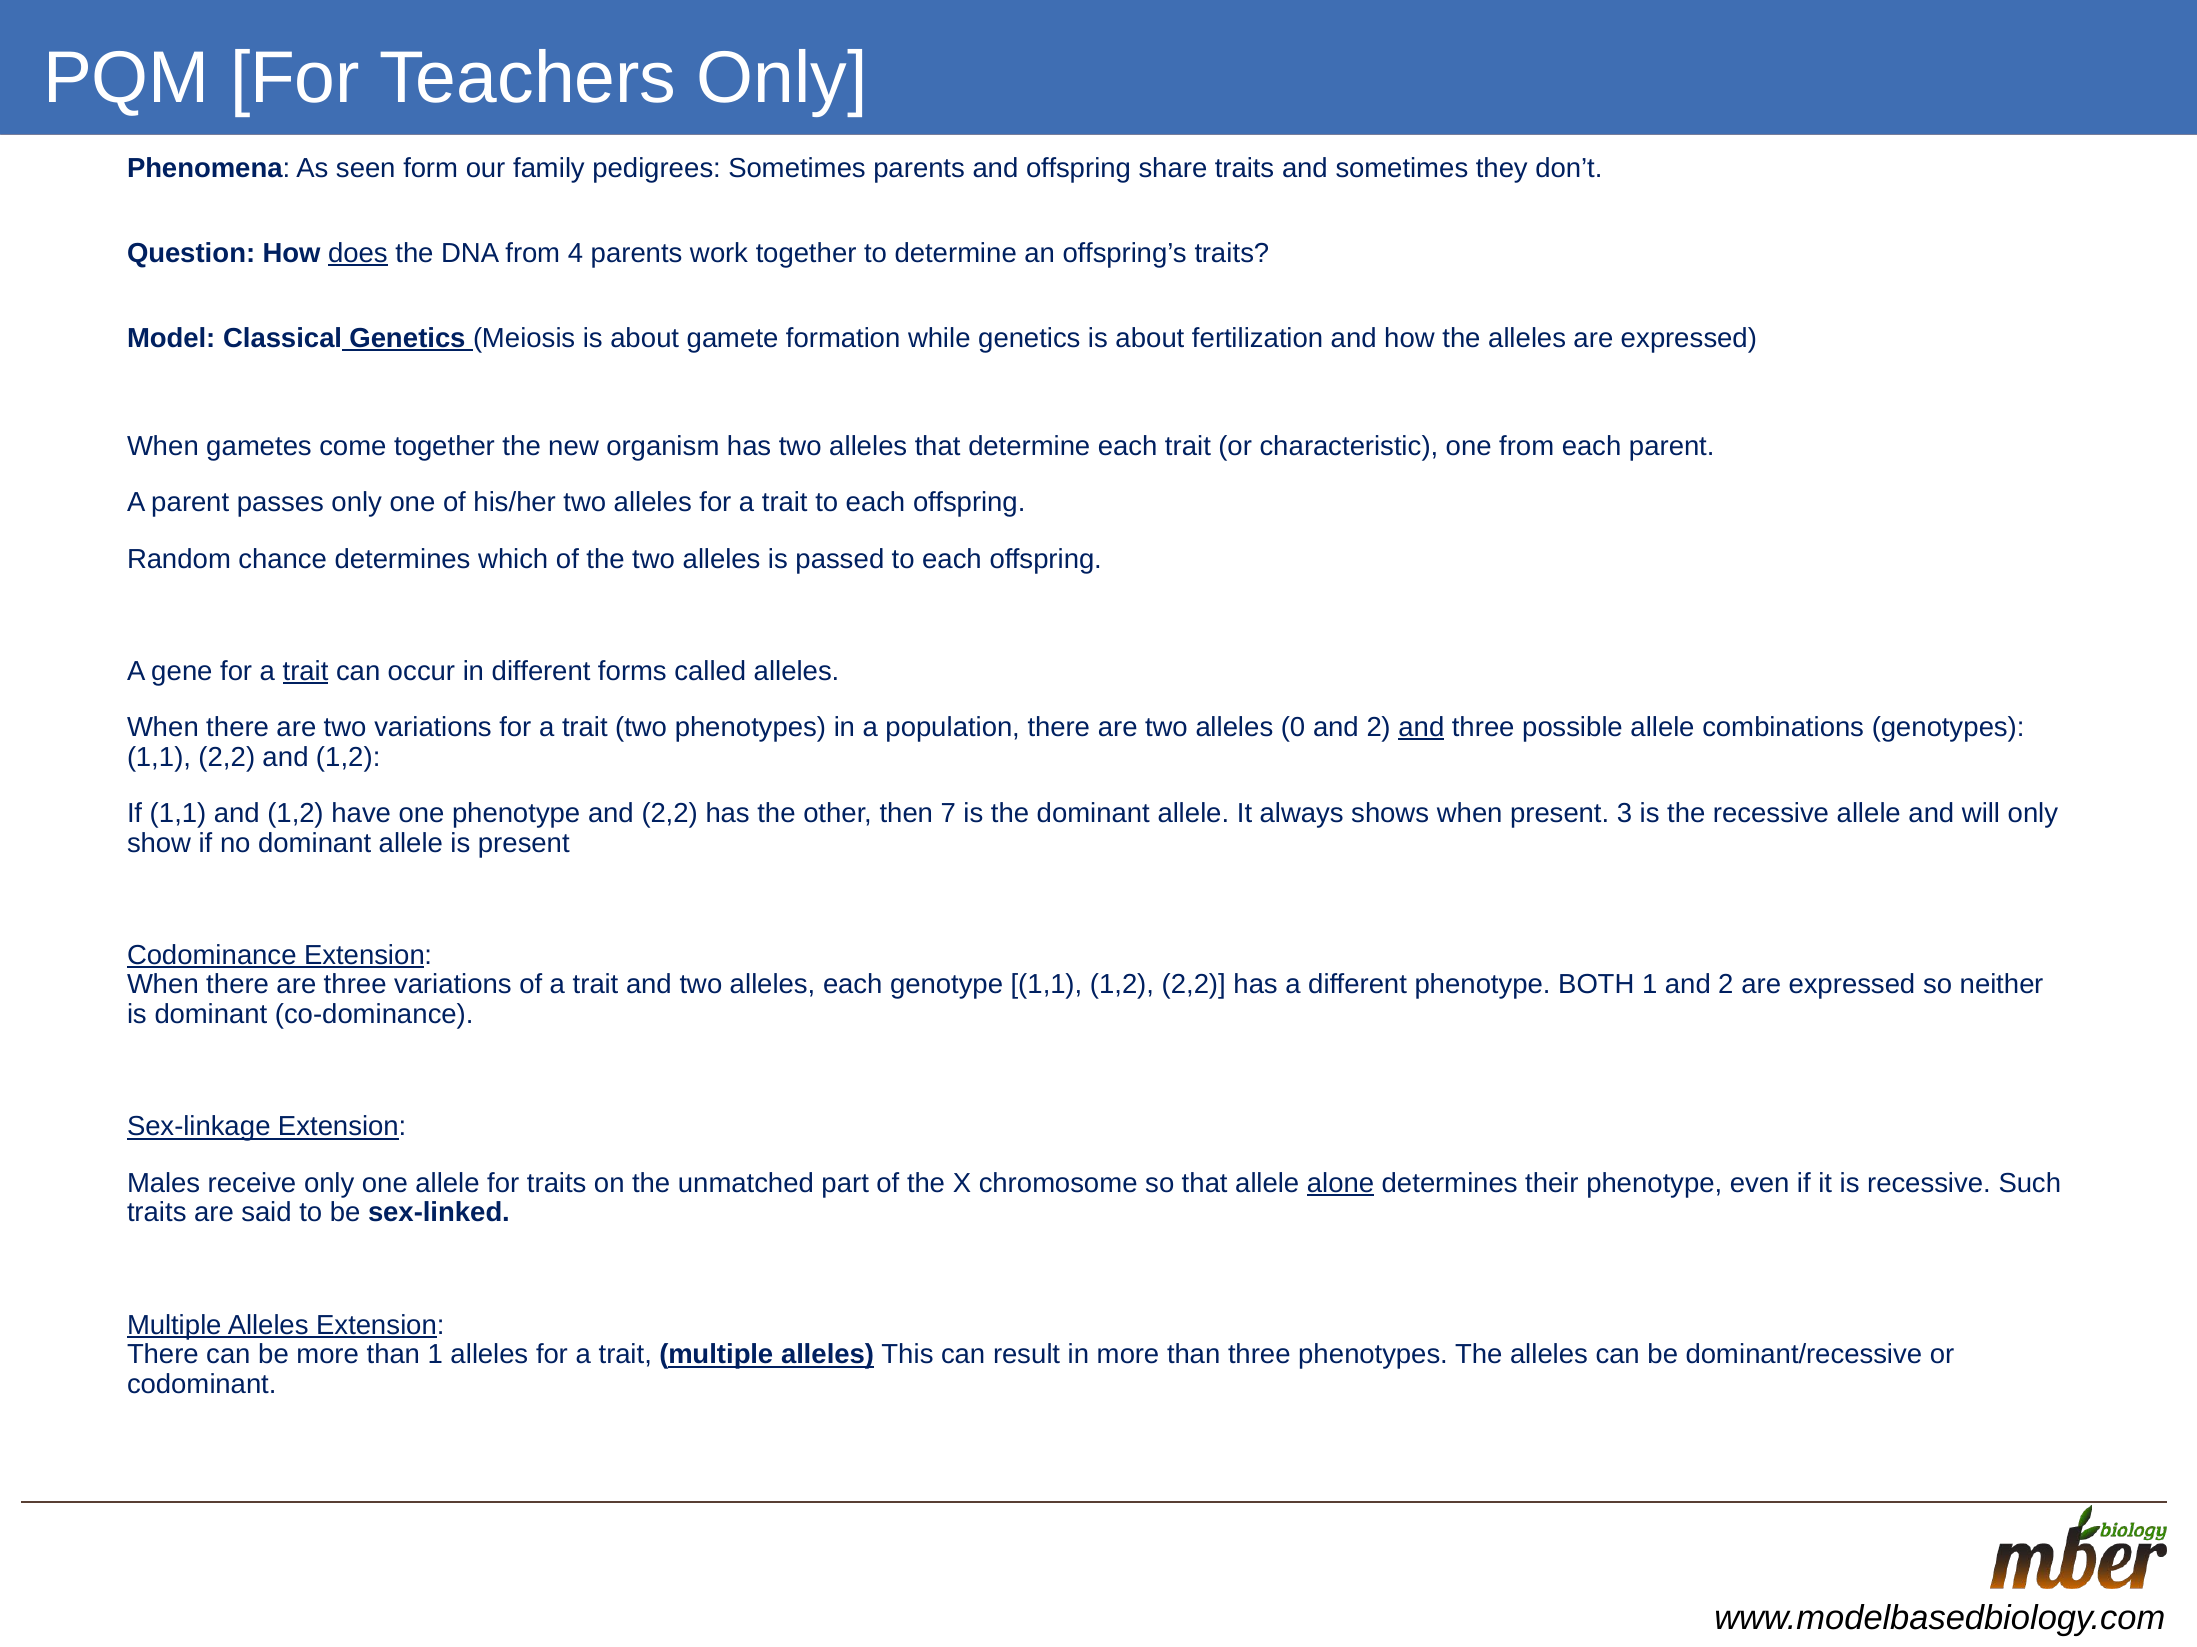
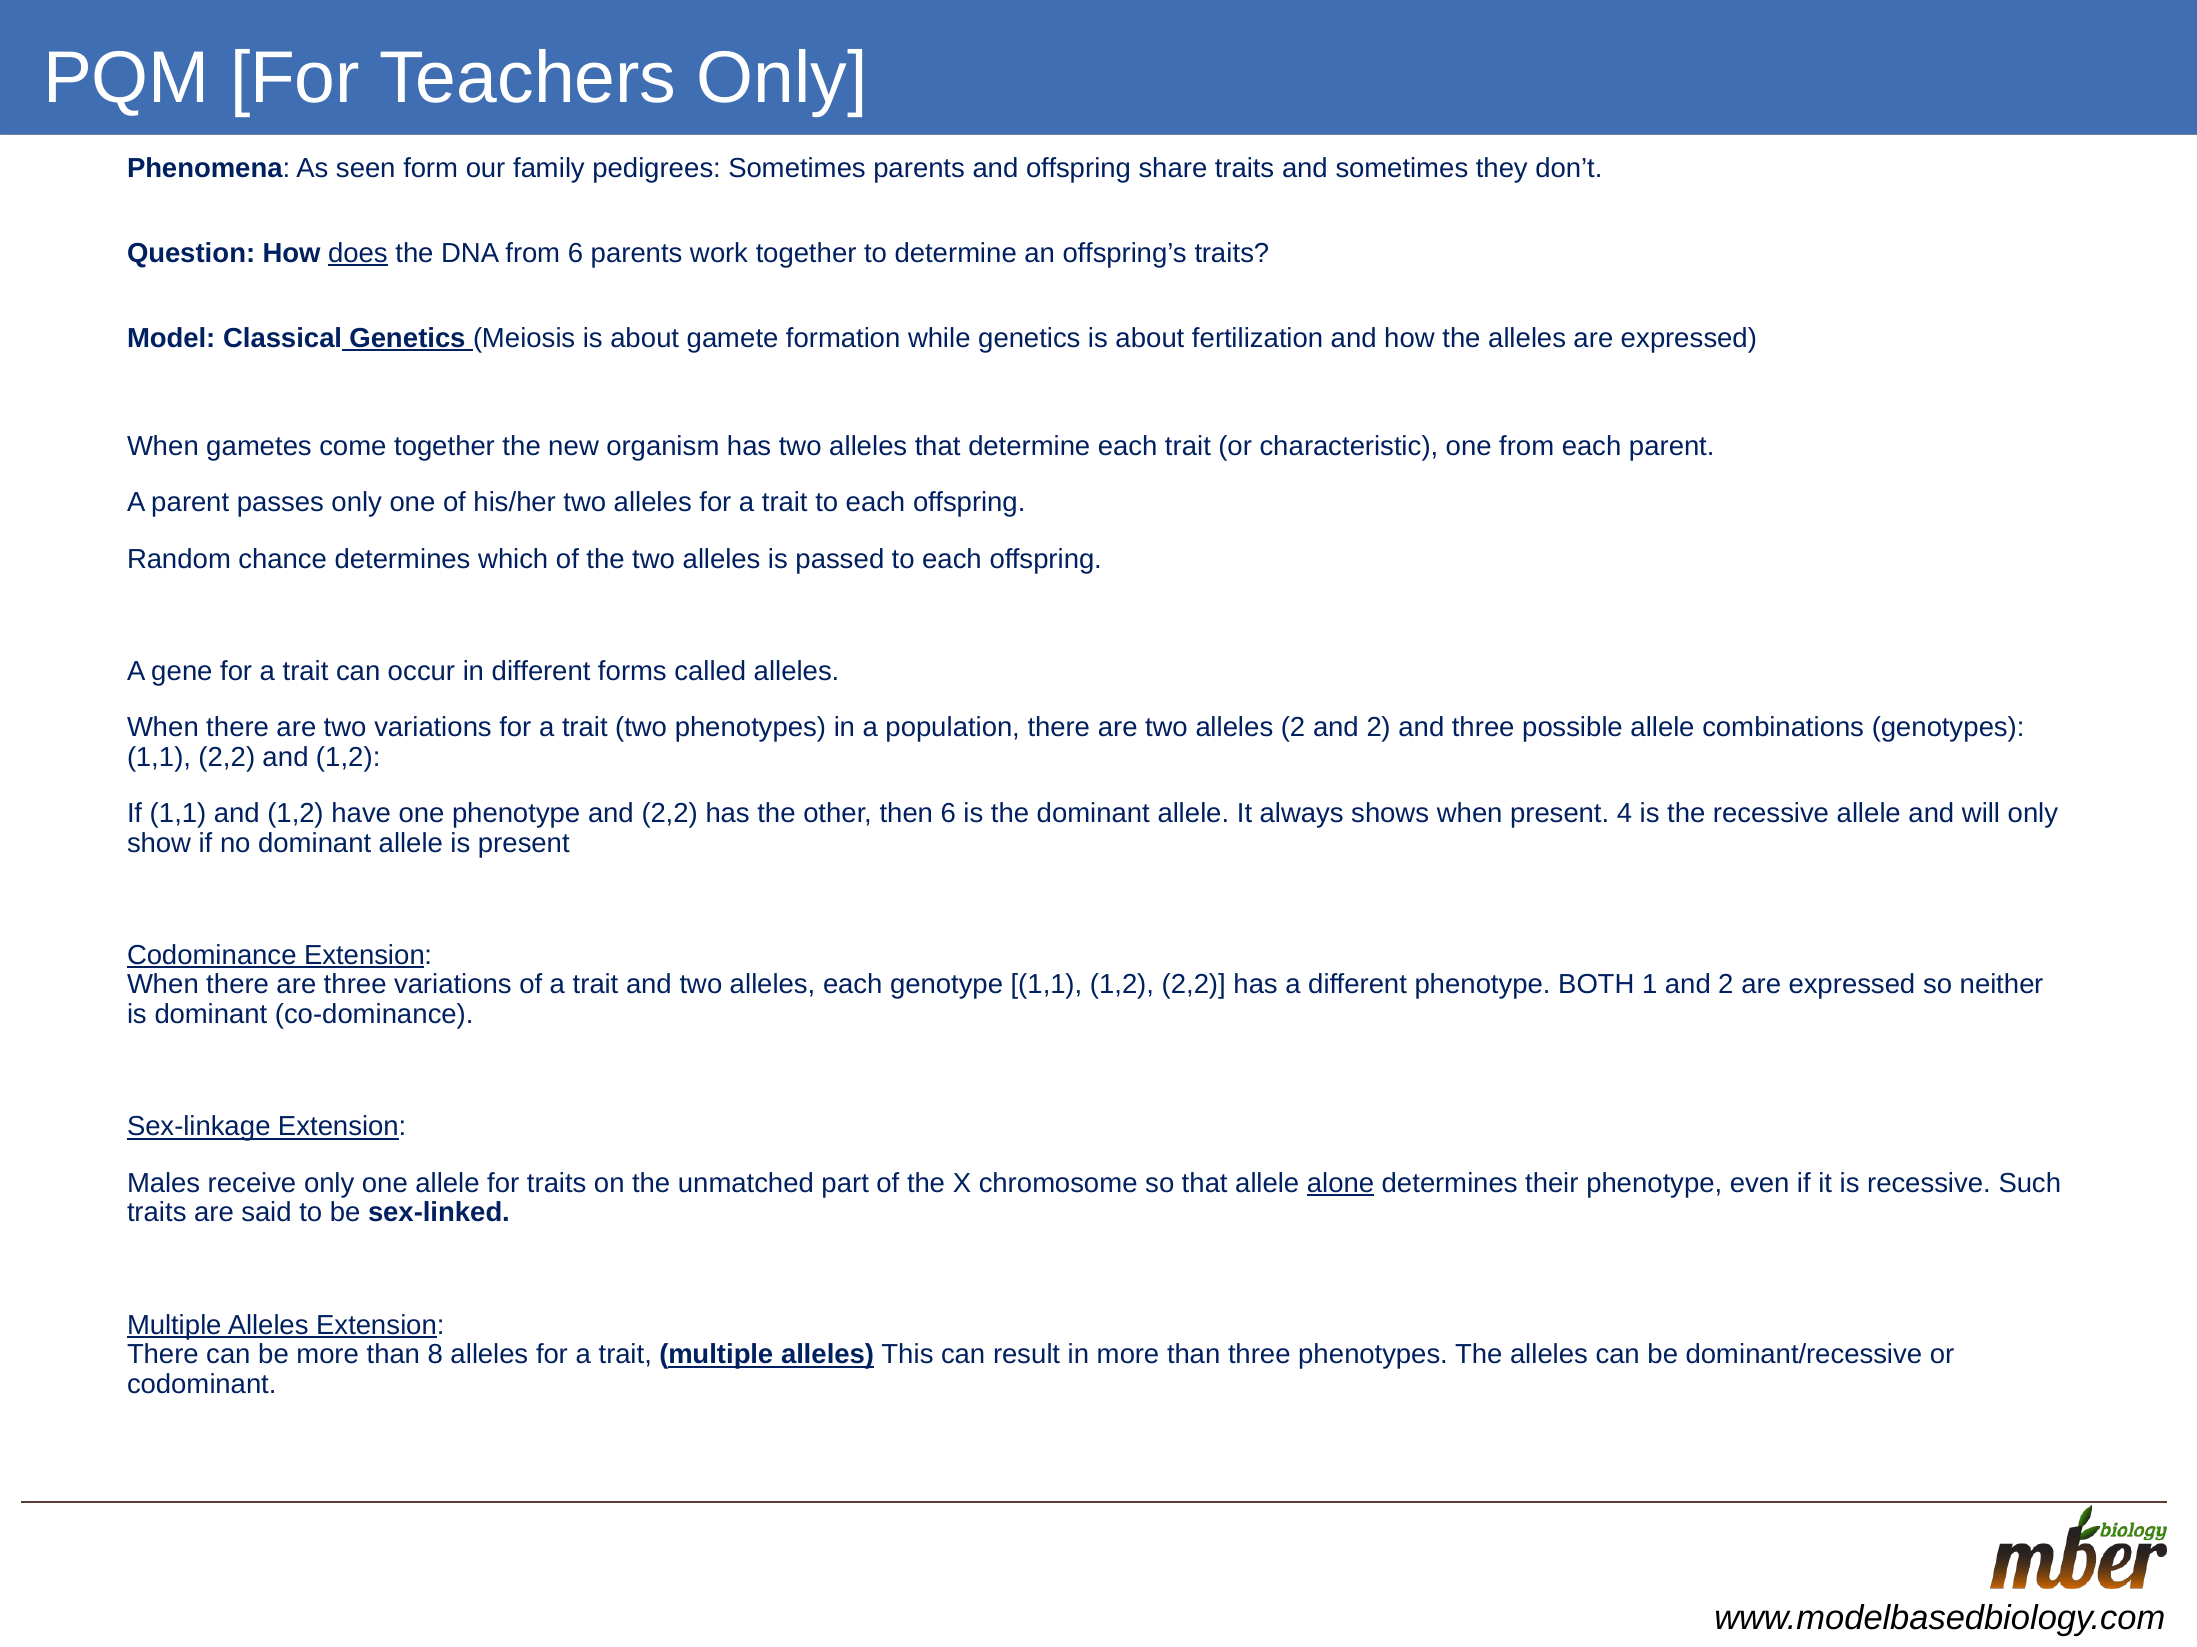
from 4: 4 -> 6 (576, 253)
trait underline: present -> none (306, 672)
alleles 0: 0 -> 2 (1293, 728)
and underline: present -> none (1421, 728)
then 7: 7 -> 6 (948, 814)
3: 3 -> 4 (1625, 814)
than 1: 1 -> 8 (435, 1355)
